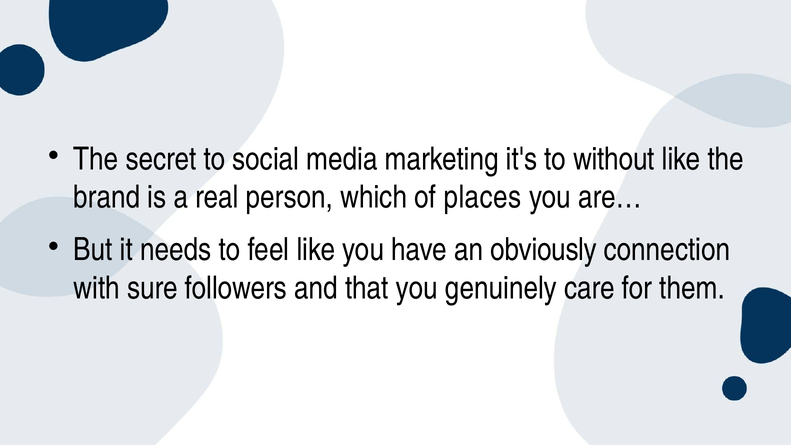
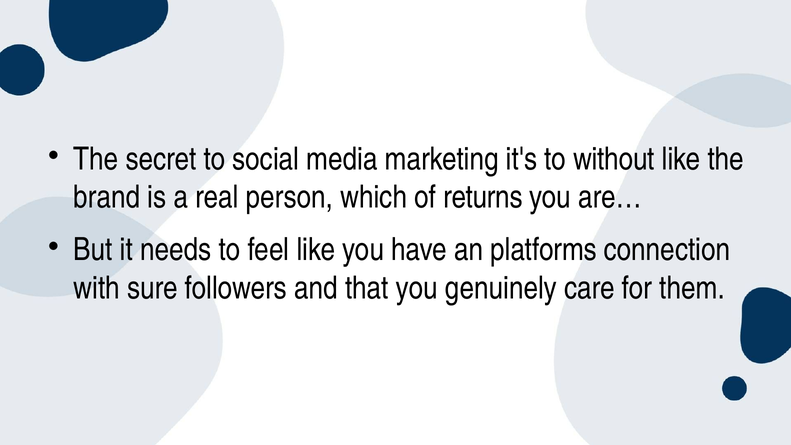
places: places -> returns (483, 197)
obviously: obviously -> platforms (544, 250)
